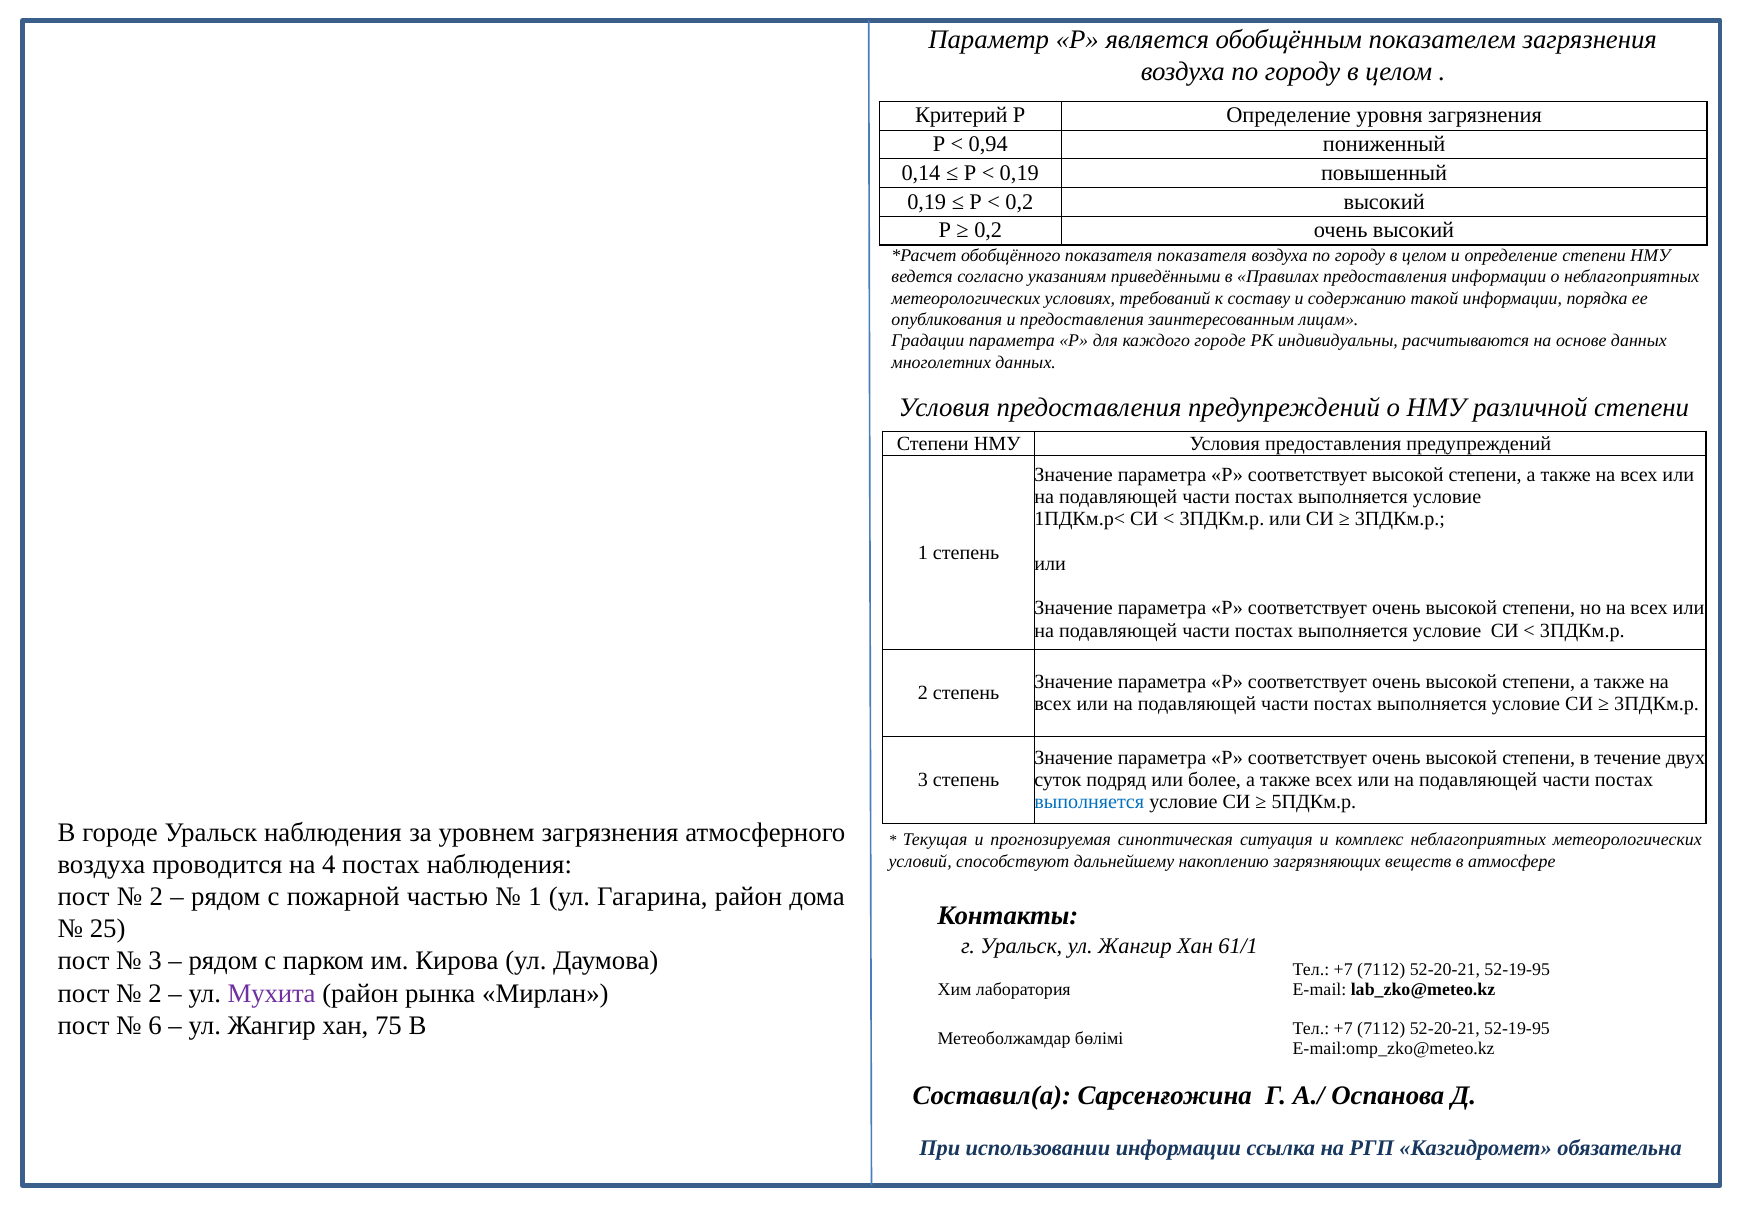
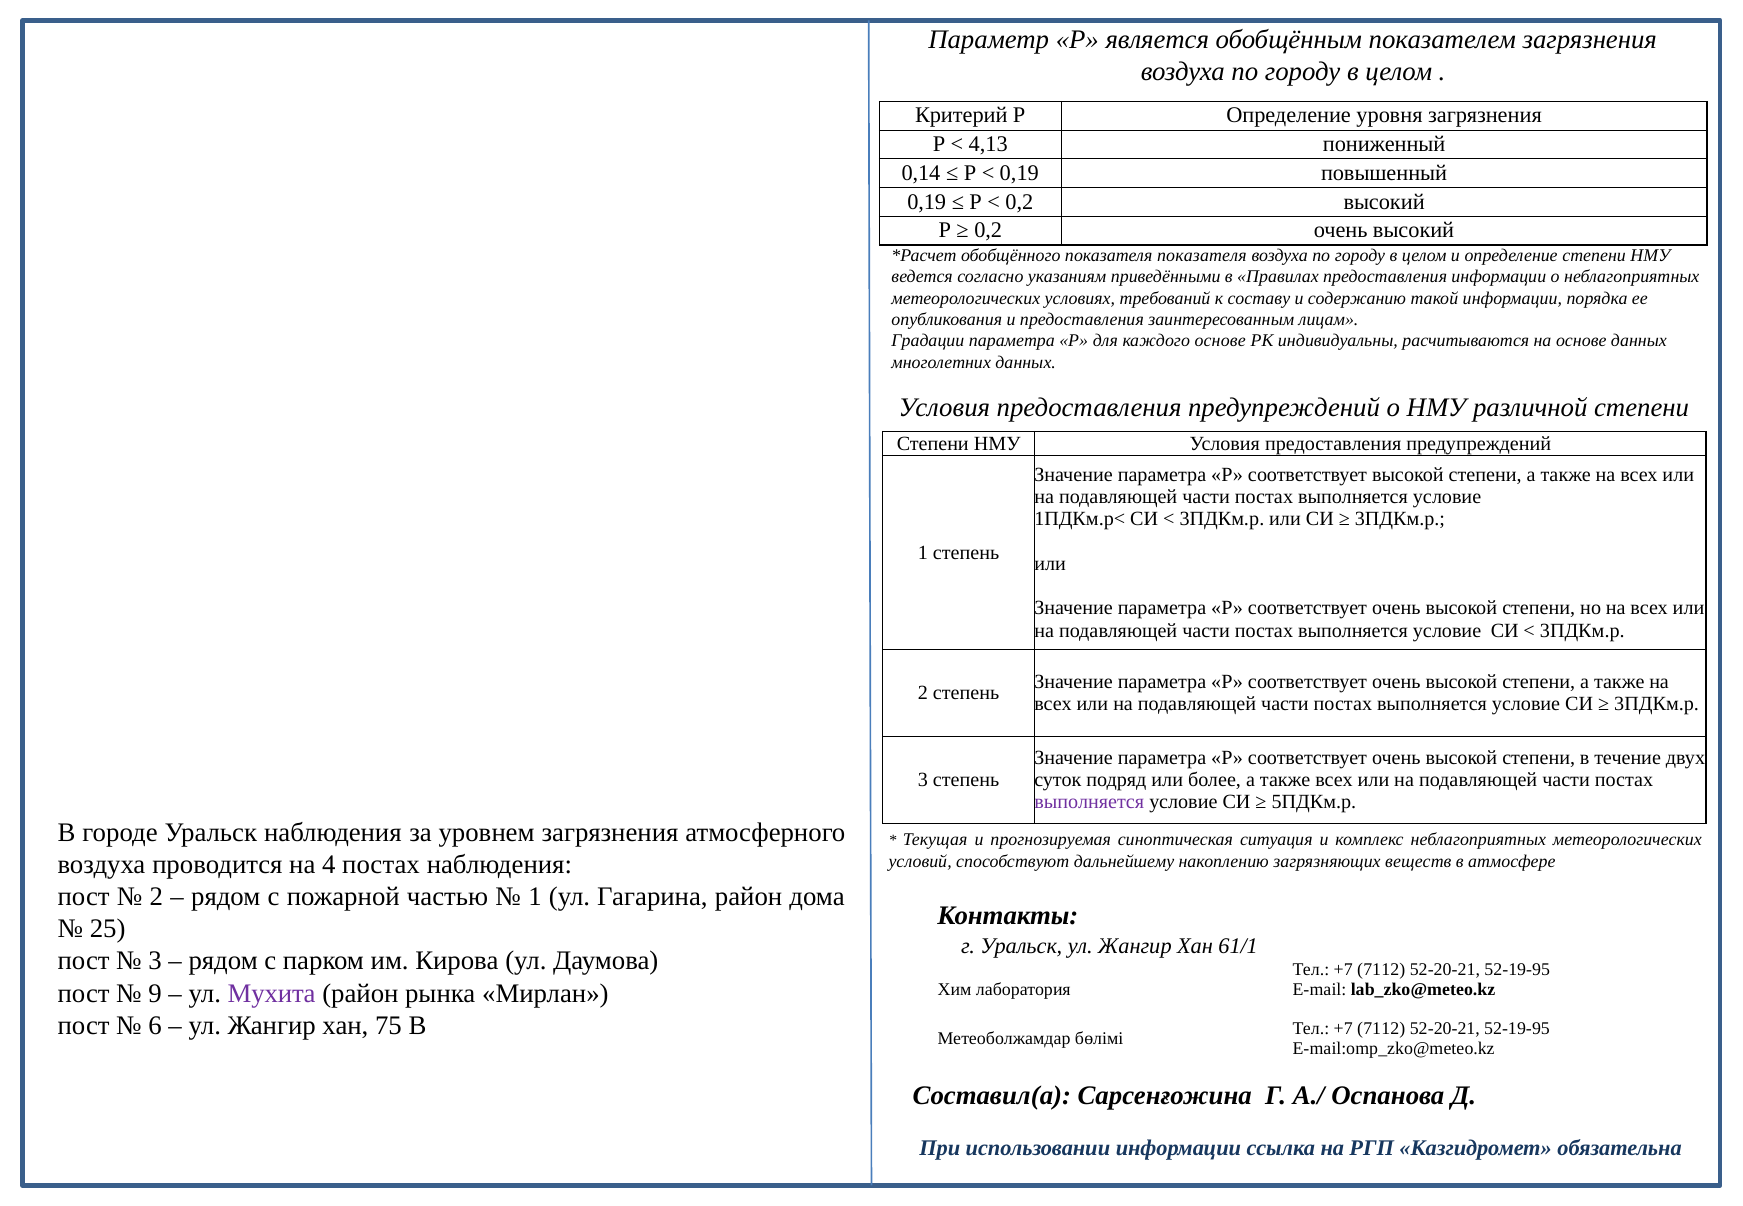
0,94: 0,94 -> 4,13 (988, 144)
каждого городе: городе -> основе (1220, 341)
выполняется colour: blue -> purple (1089, 803)
2: 2 -> 9 (155, 994)
